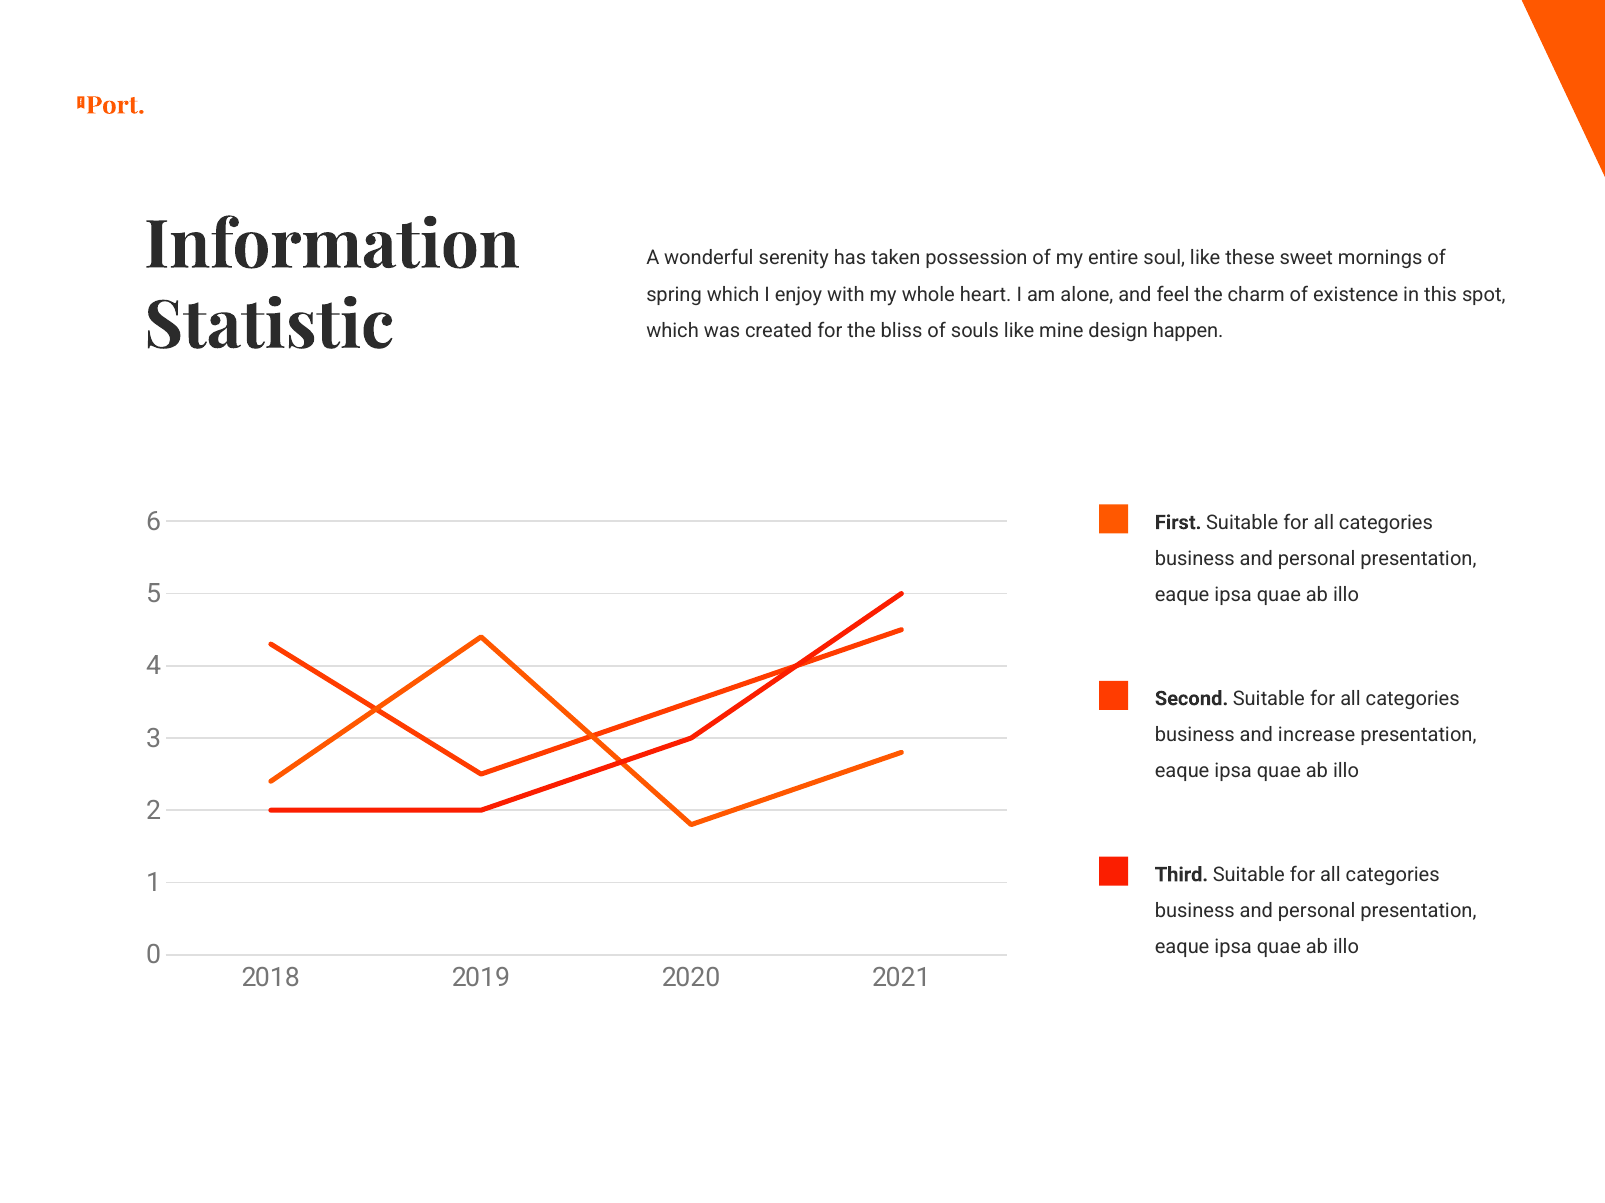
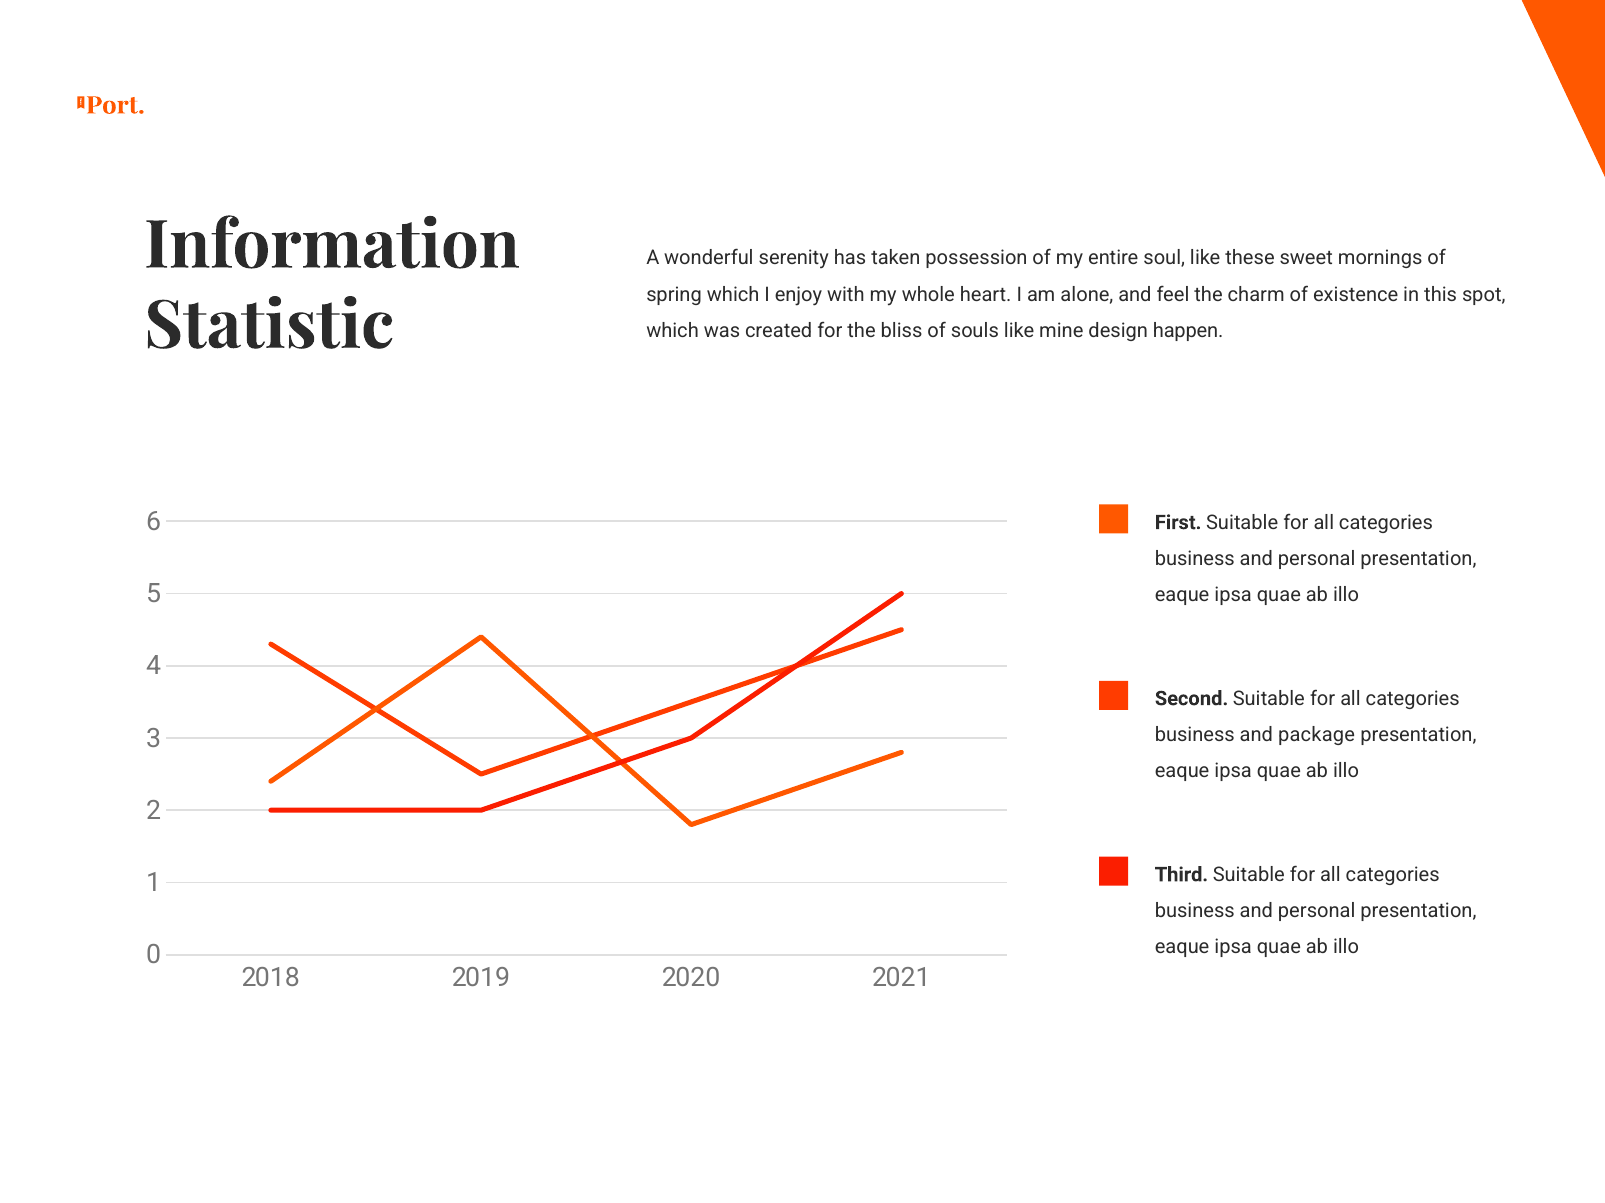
increase: increase -> package (1317, 735)
